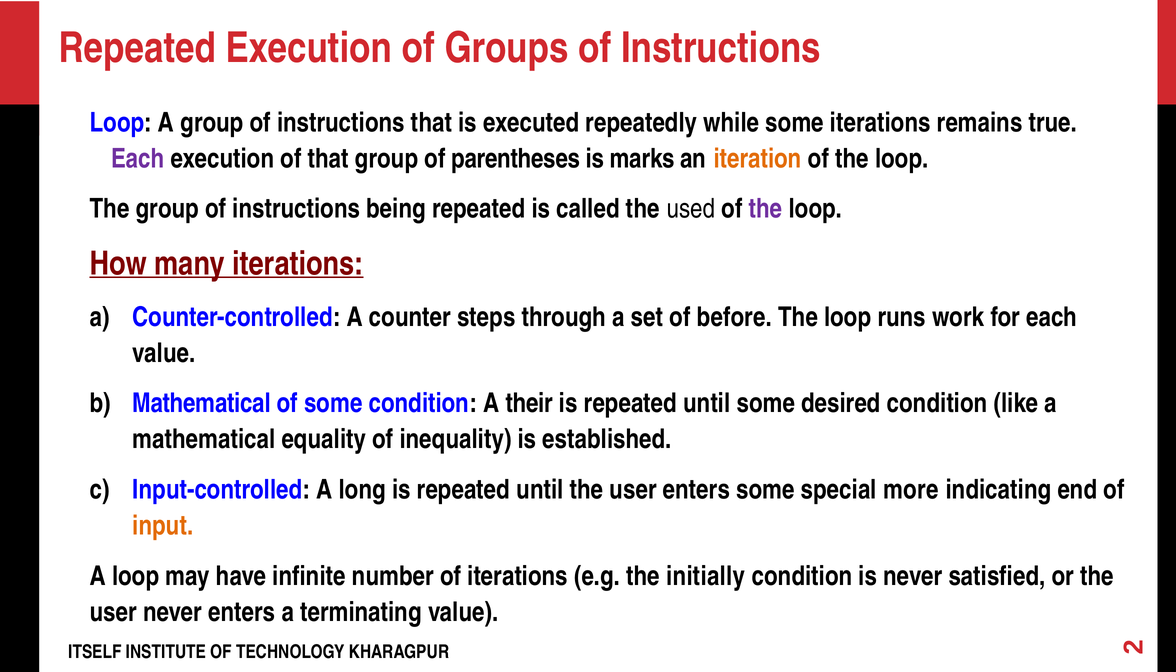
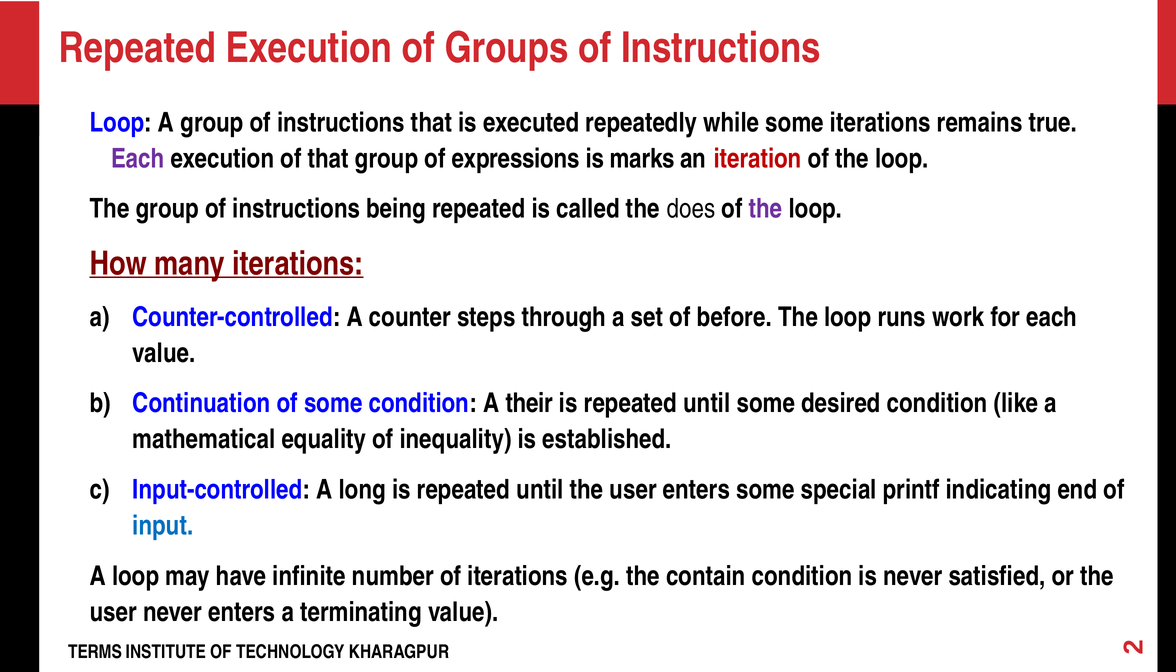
parentheses: parentheses -> expressions (516, 159)
iteration colour: orange -> red (758, 159)
used: used -> does (691, 209)
Mathematical: Mathematical -> Continuation (201, 403)
more: more -> printf (911, 490)
input colour: orange -> blue (163, 526)
initially: initially -> contain (706, 576)
ITSELF: ITSELF -> TERMS (95, 652)
